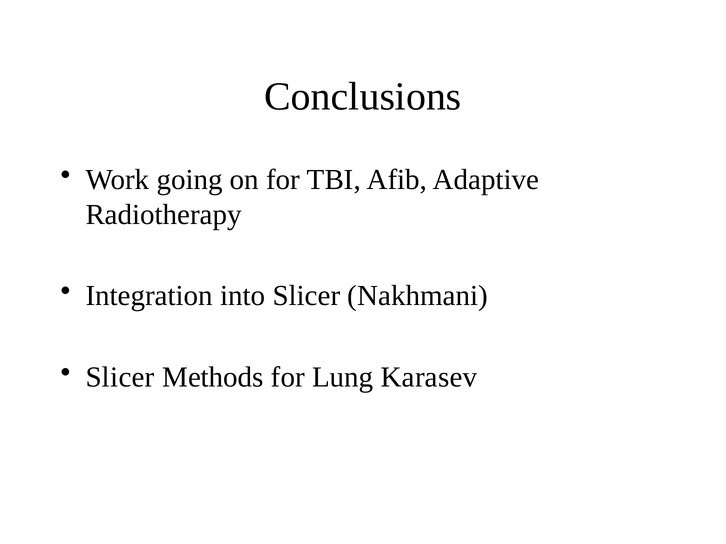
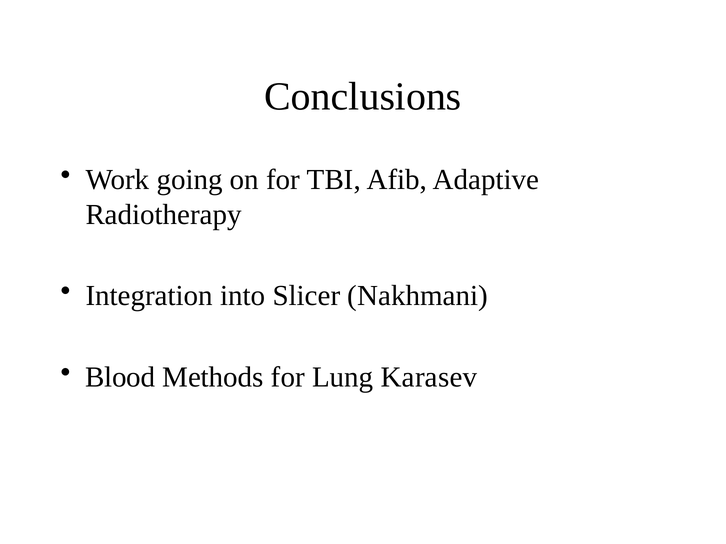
Slicer: Slicer -> Blood (120, 377)
